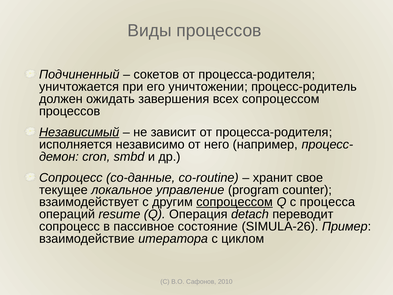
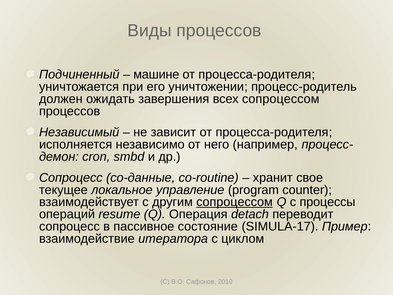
сокетов: сокетов -> машине (156, 75)
Независимый underline: present -> none (79, 132)
процесса: процесса -> процессы (327, 202)
SIMULA-26: SIMULA-26 -> SIMULA-17 (280, 226)
